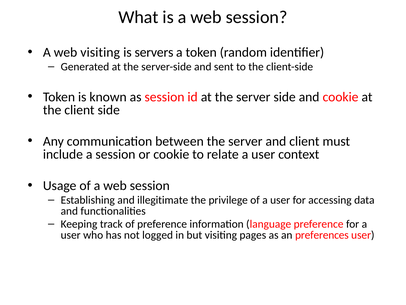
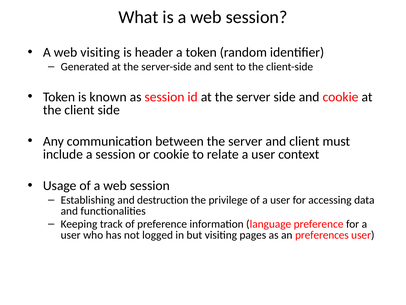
servers: servers -> header (154, 52)
illegitimate: illegitimate -> destruction (163, 200)
